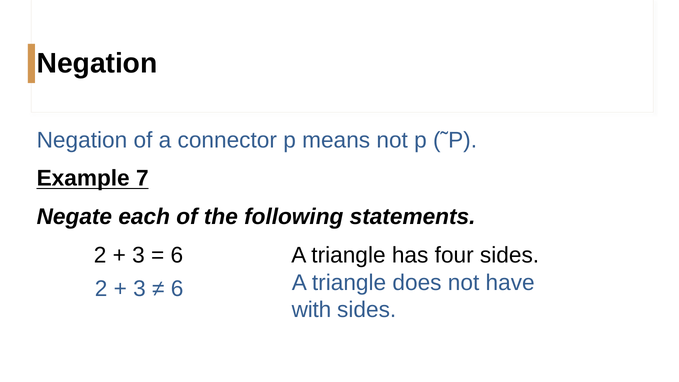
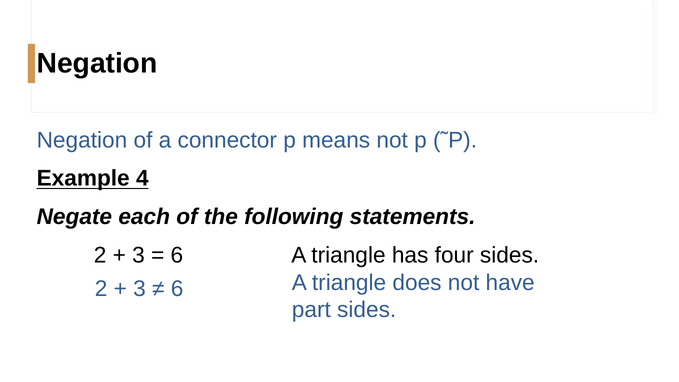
7: 7 -> 4 (142, 178)
with: with -> part (311, 310)
